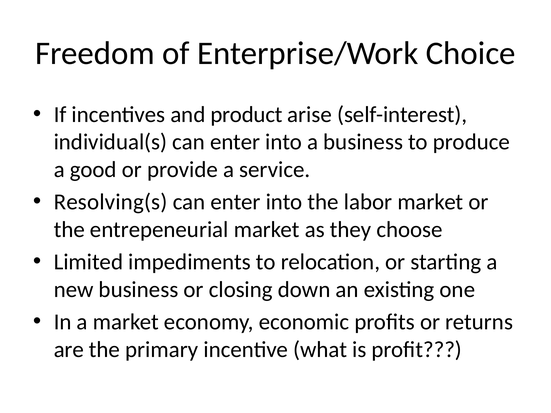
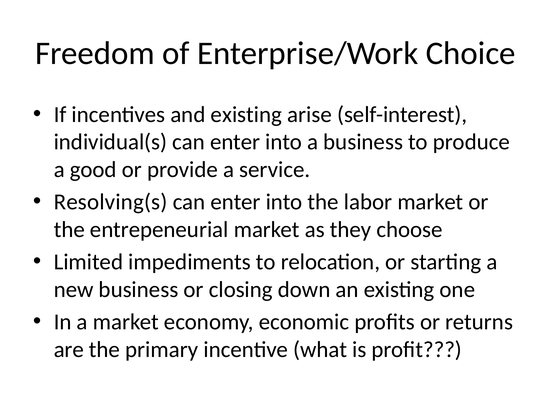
and product: product -> existing (246, 115)
